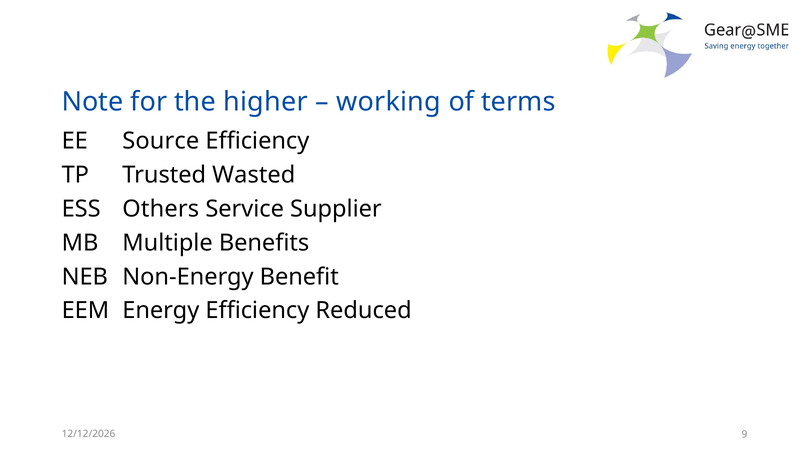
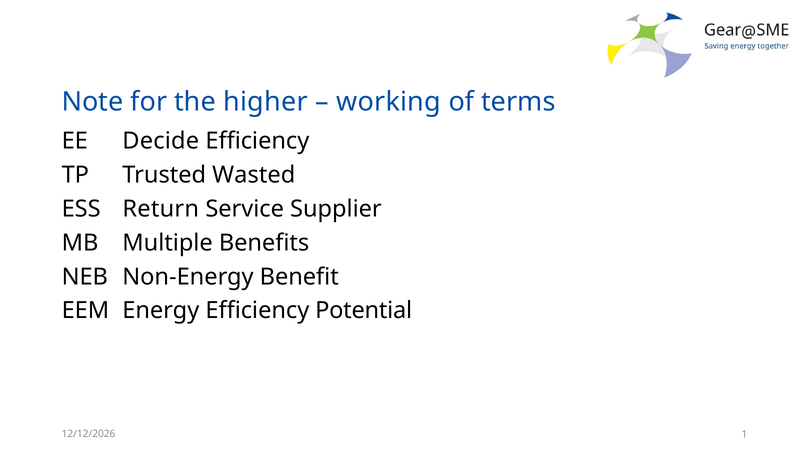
Source: Source -> Decide (161, 141)
Others: Others -> Return (161, 209)
Reduced: Reduced -> Potential (364, 311)
9: 9 -> 1 (744, 434)
